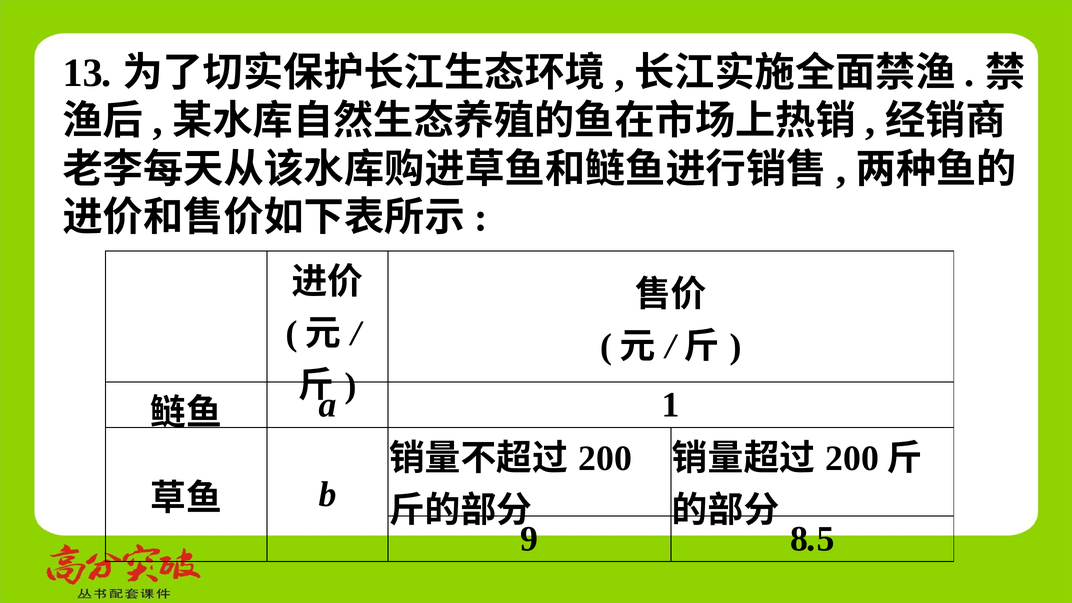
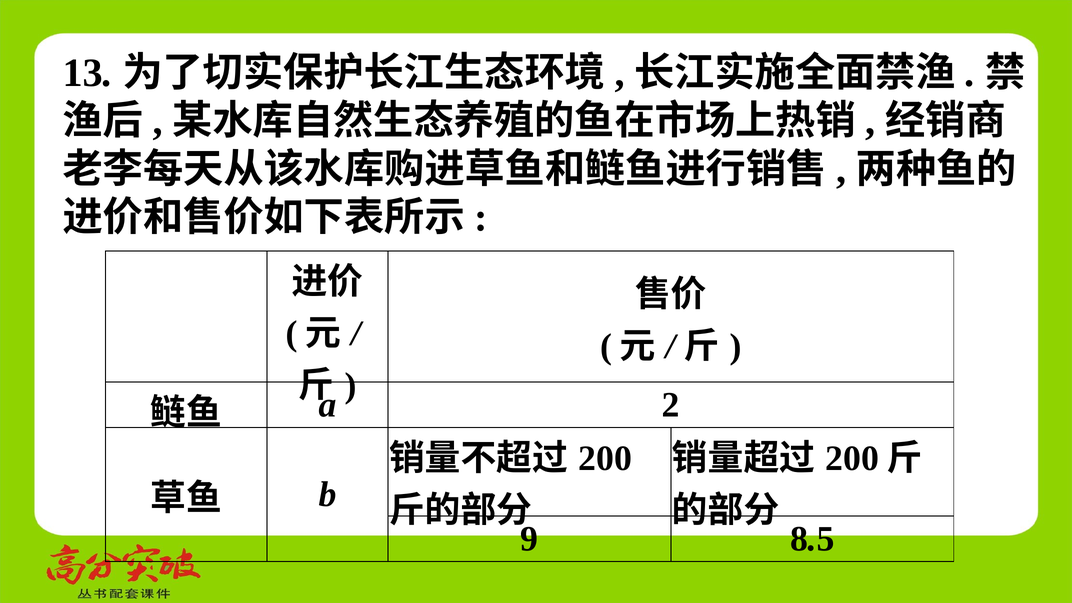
1: 1 -> 2 (671, 405)
